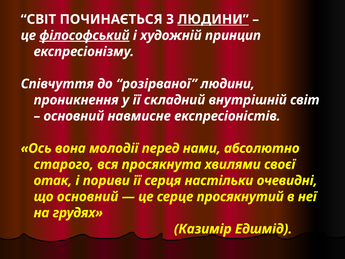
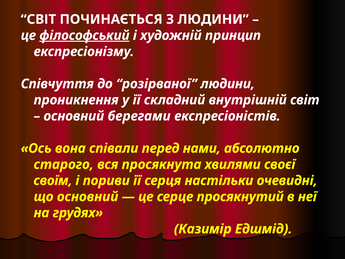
ЛЮДИНИ underline: present -> none (213, 19)
навмисне: навмисне -> берегами (139, 116)
молодії: молодії -> співали (114, 148)
отак: отак -> своїм (53, 180)
